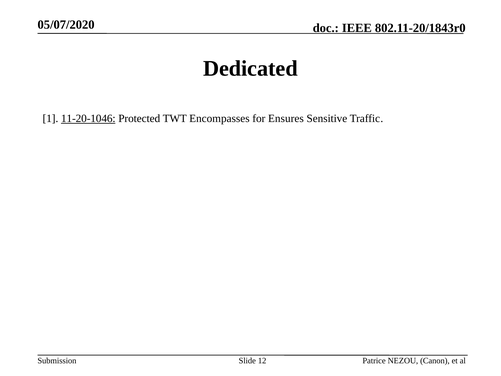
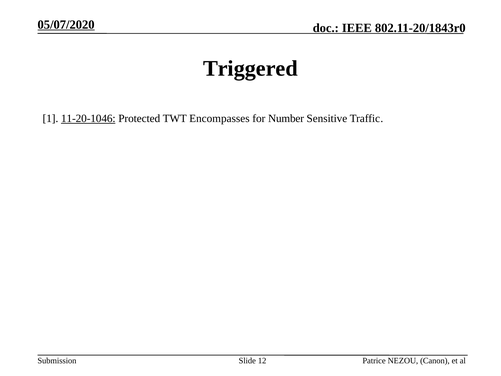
05/07/2020 underline: none -> present (66, 25)
Dedicated: Dedicated -> Triggered (250, 68)
Ensures: Ensures -> Number (286, 119)
